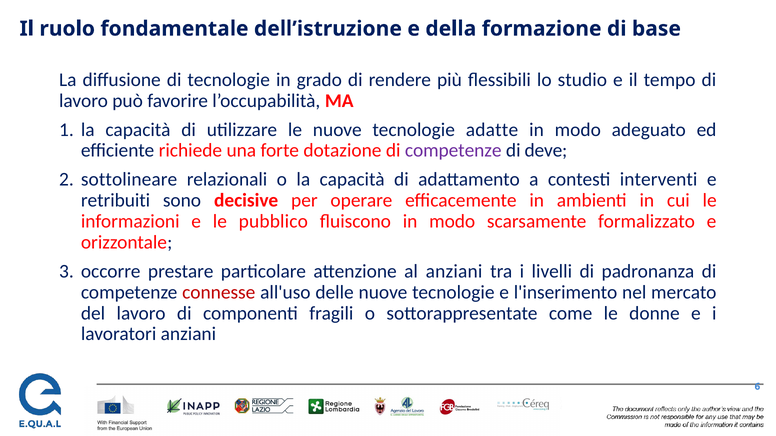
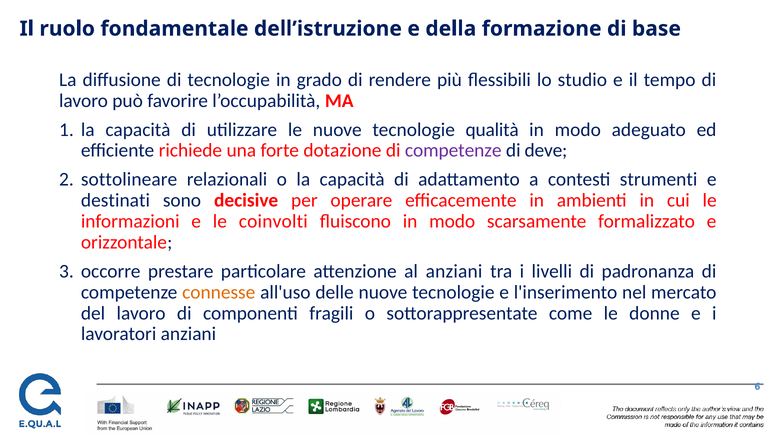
adatte: adatte -> qualità (492, 130)
interventi: interventi -> strumenti (659, 180)
retribuiti: retribuiti -> destinati (115, 201)
pubblico: pubblico -> coinvolti (273, 222)
connesse colour: red -> orange (219, 293)
